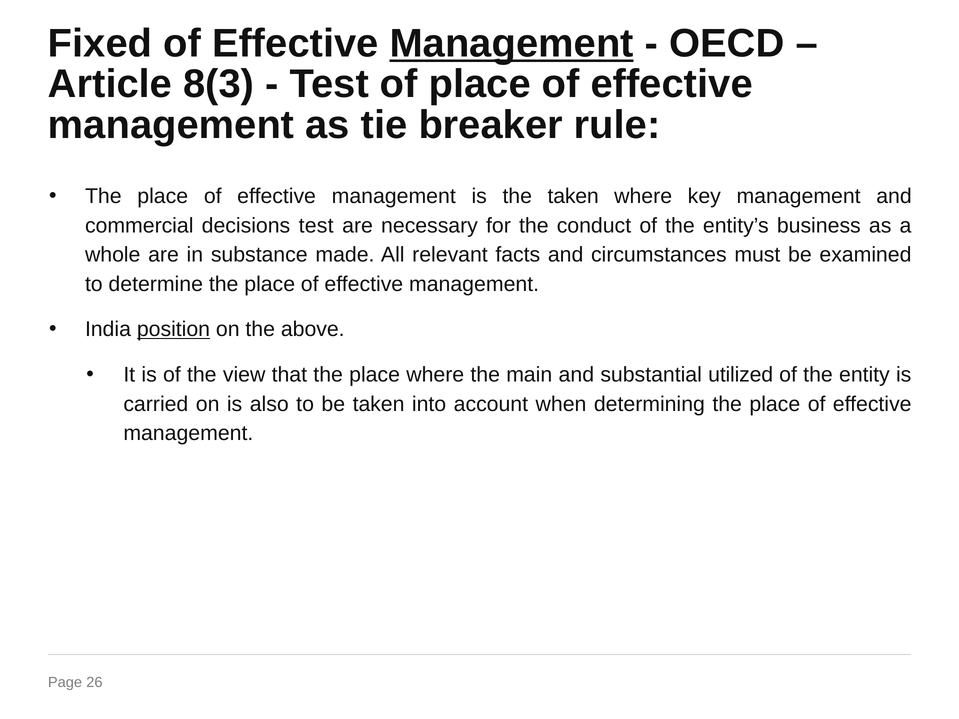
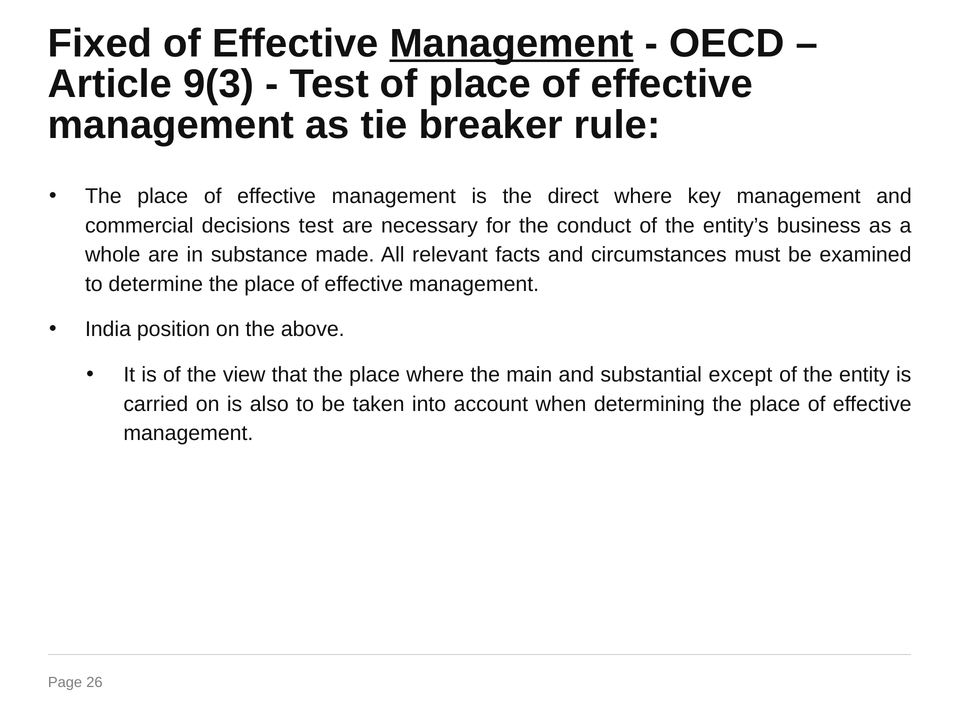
8(3: 8(3 -> 9(3 (219, 84)
the taken: taken -> direct (573, 196)
position underline: present -> none (173, 330)
utilized: utilized -> except (740, 375)
